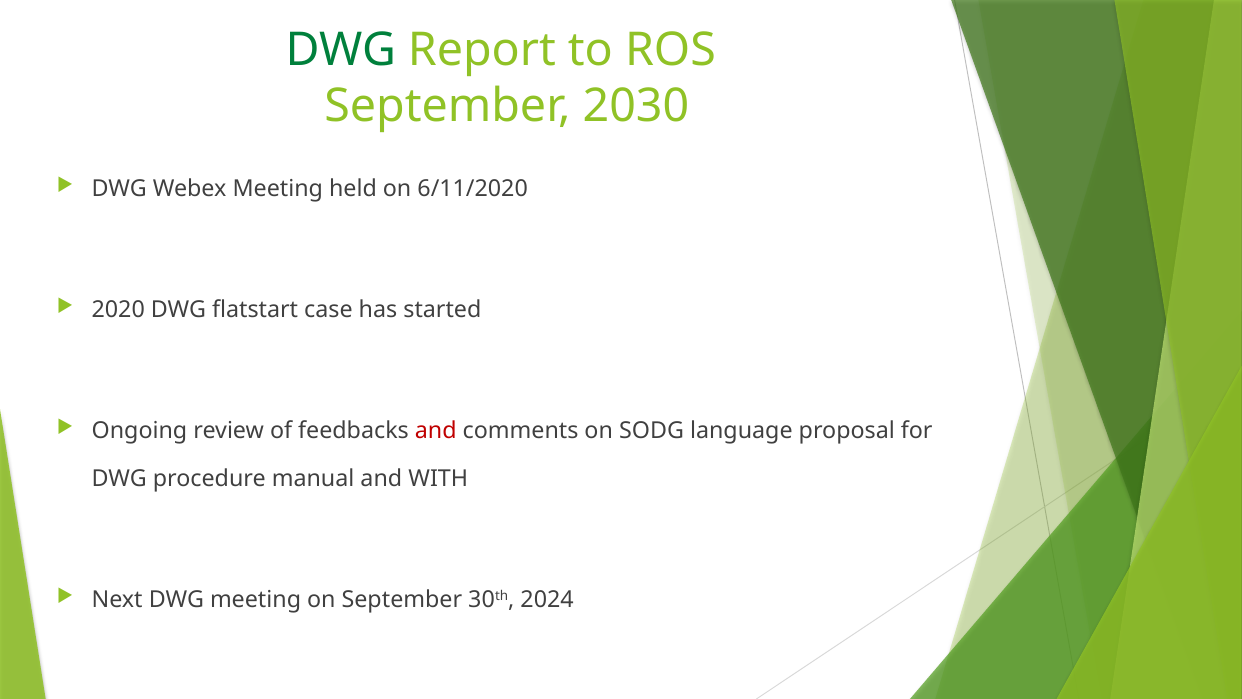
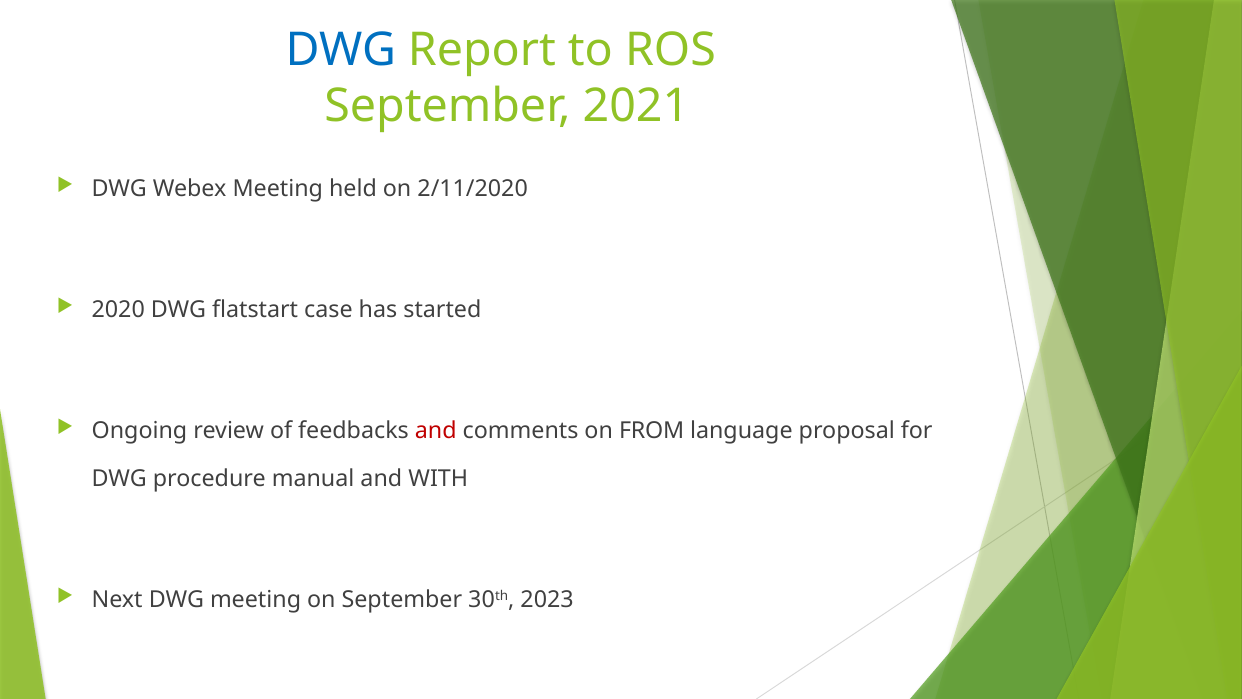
DWG colour: green -> blue (341, 51)
2030: 2030 -> 2021 (636, 106)
6/11/2020: 6/11/2020 -> 2/11/2020 (473, 189)
SODG: SODG -> FROM (652, 431)
2024: 2024 -> 2023 (547, 599)
